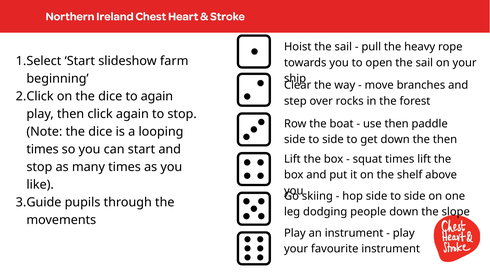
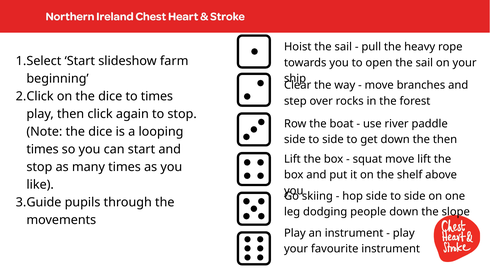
to again: again -> times (157, 96)
use then: then -> river (397, 124)
squat times: times -> move (400, 159)
